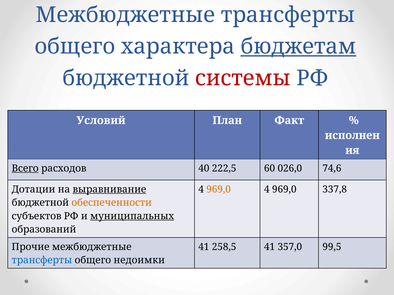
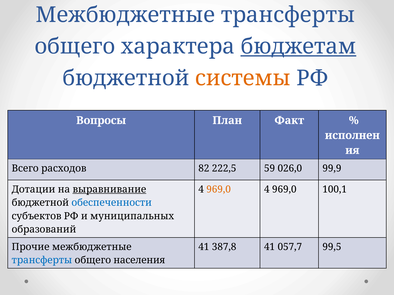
системы colour: red -> orange (243, 78)
Условий: Условий -> Вопросы (101, 121)
Всего underline: present -> none (25, 169)
40: 40 -> 82 (204, 169)
60: 60 -> 59 (270, 169)
74,6: 74,6 -> 99,9 (332, 169)
337,8: 337,8 -> 100,1 (335, 190)
обеспеченности colour: orange -> blue (112, 203)
муниципальных underline: present -> none (132, 216)
258,5: 258,5 -> 387,8 (224, 247)
357,0: 357,0 -> 057,7 (290, 247)
недоимки: недоимки -> населения (139, 261)
